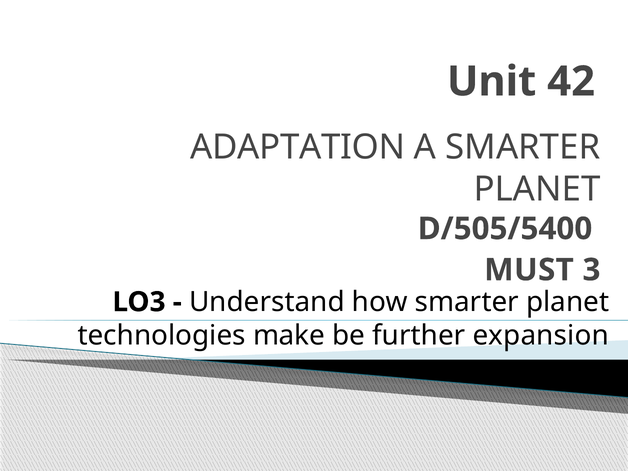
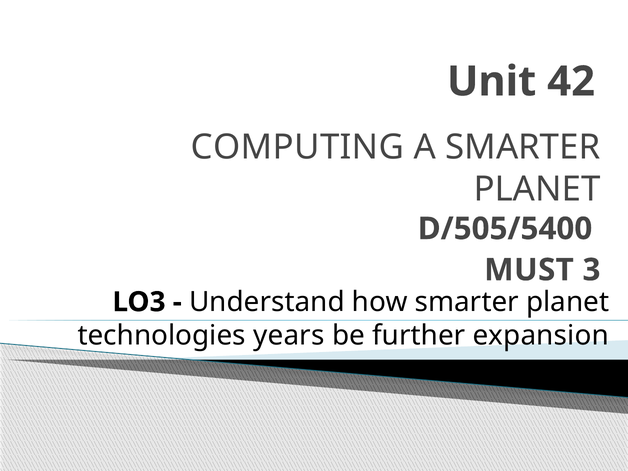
ADAPTATION: ADAPTATION -> COMPUTING (297, 147)
make: make -> years (289, 335)
